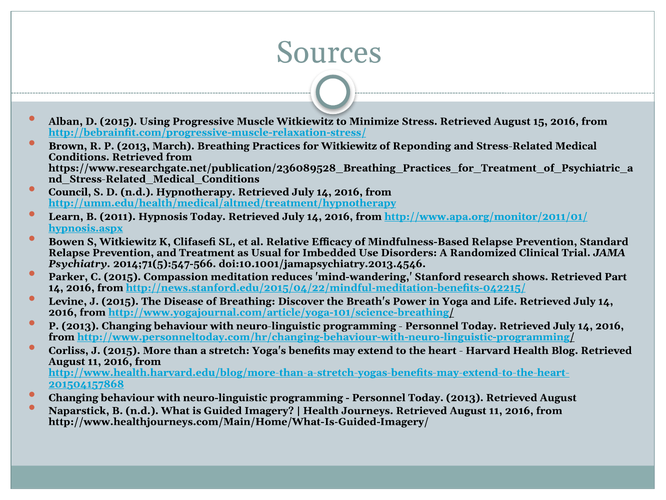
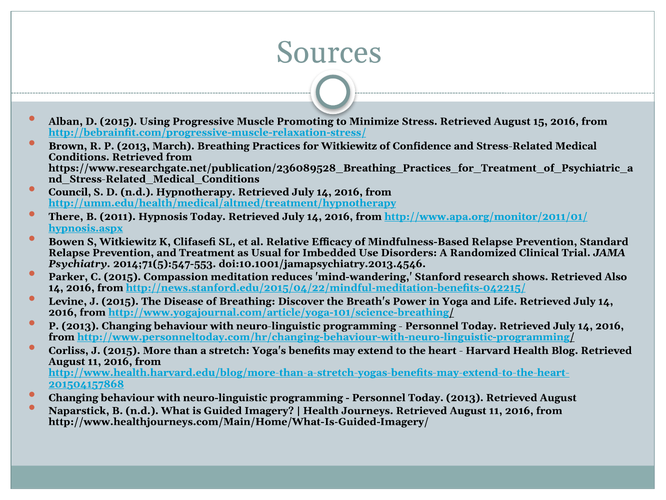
Muscle Witkiewitz: Witkiewitz -> Promoting (305, 121)
Reponding: Reponding -> Confidence (422, 146)
Learn: Learn -> There (66, 216)
2014;71(5):547-566: 2014;71(5):547-566 -> 2014;71(5):547-553 (165, 264)
Part: Part -> Also (616, 277)
